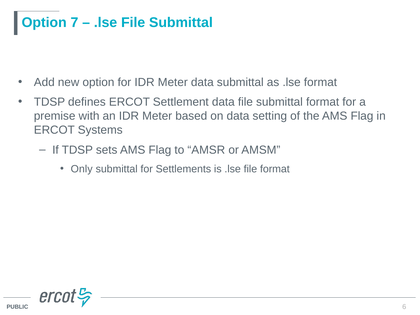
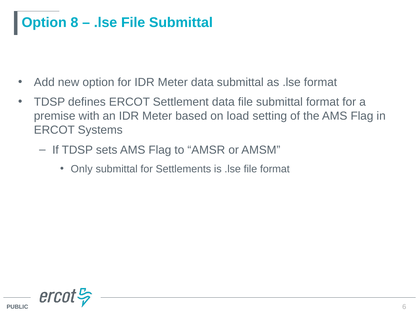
7: 7 -> 8 (74, 23)
on data: data -> load (238, 116)
